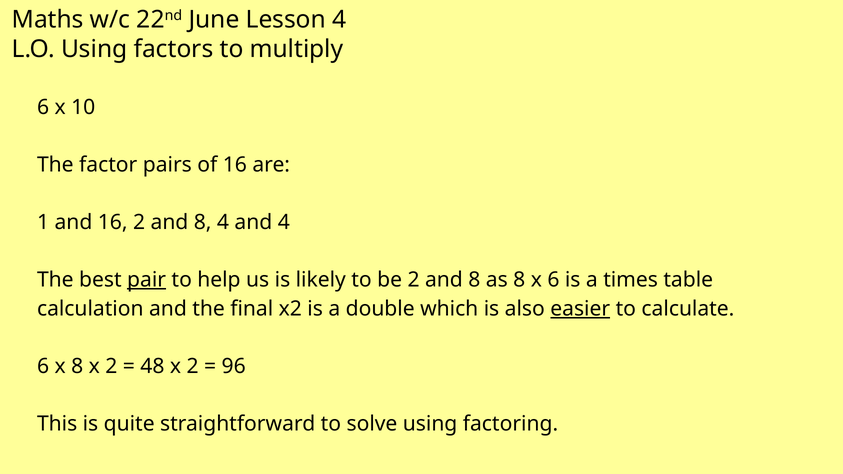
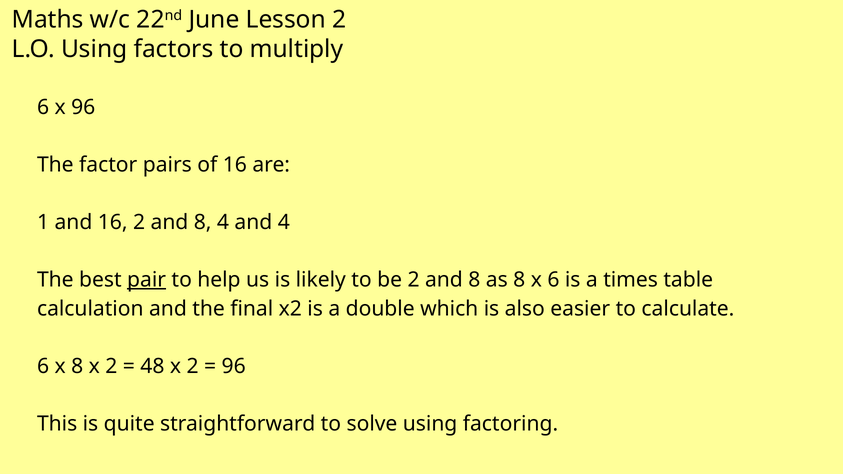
Lesson 4: 4 -> 2 (339, 20)
x 10: 10 -> 96 (83, 107)
easier underline: present -> none (580, 309)
